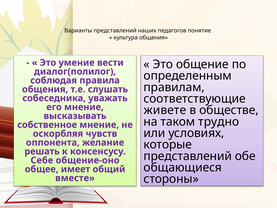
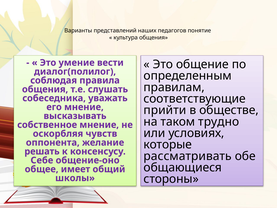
живете: живете -> прийти (165, 110)
представлений: представлений -> рассматривать (188, 156)
вместе: вместе -> школы (75, 178)
